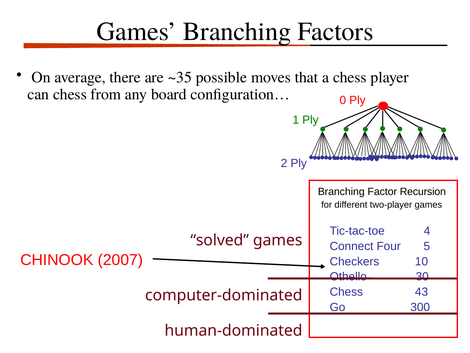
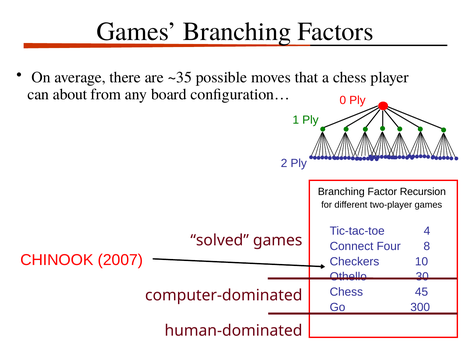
can chess: chess -> about (70, 94)
5: 5 -> 8 (427, 246)
43: 43 -> 45 (422, 292)
